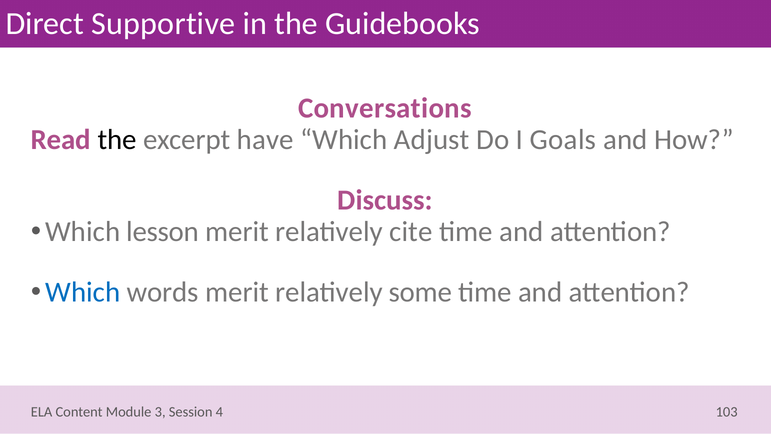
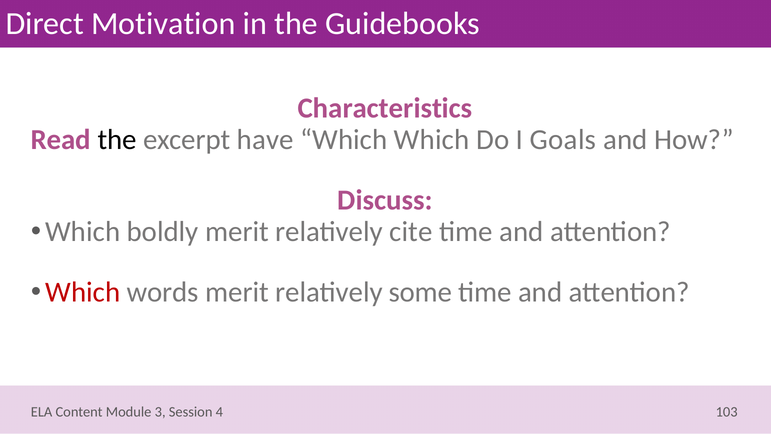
Supportive: Supportive -> Motivation (163, 24)
Conversations: Conversations -> Characteristics (385, 108)
Which Adjust: Adjust -> Which (432, 139)
lesson: lesson -> boldly (163, 231)
Which colour: blue -> red (83, 292)
